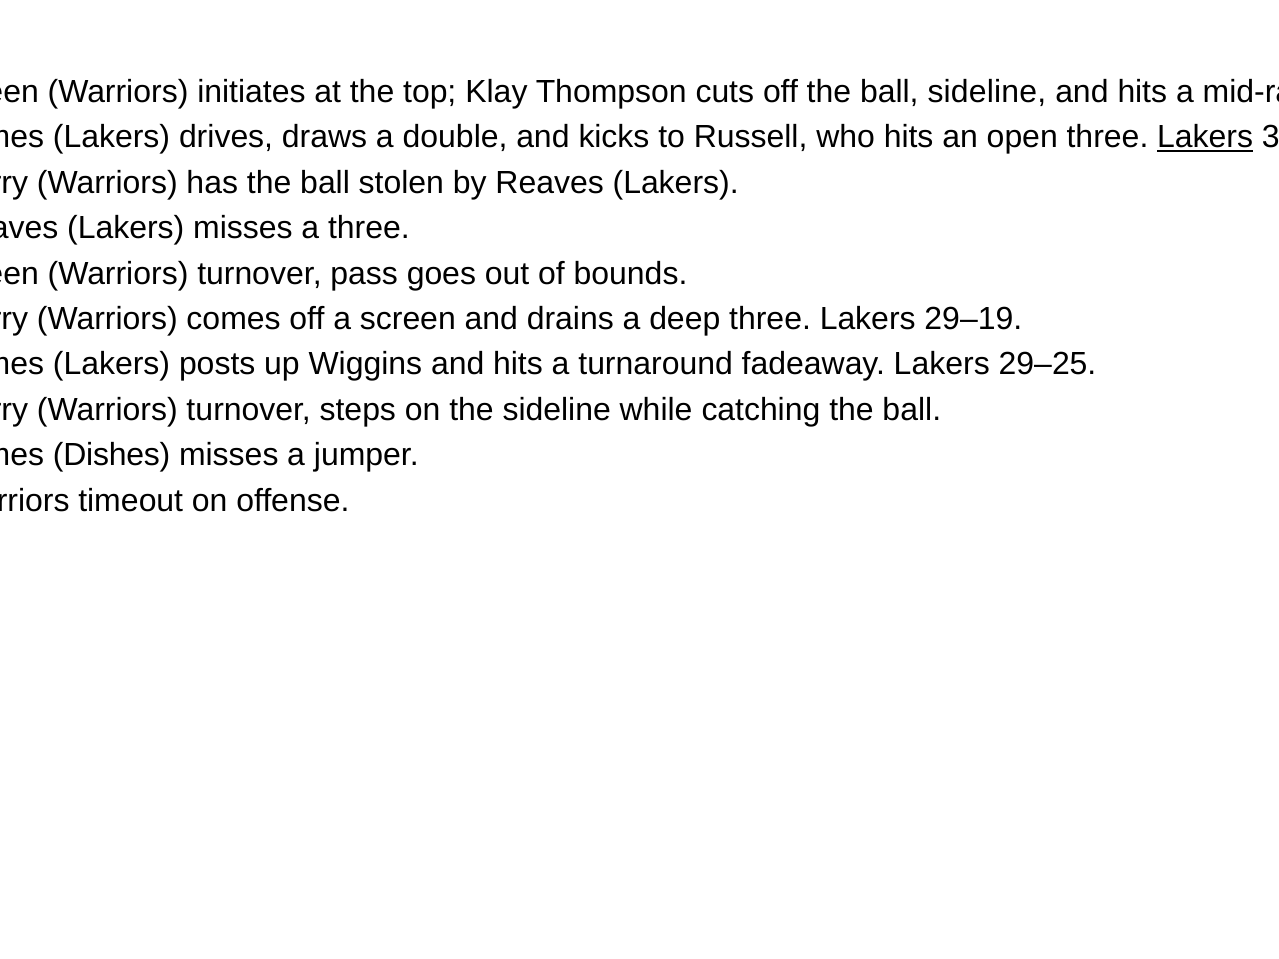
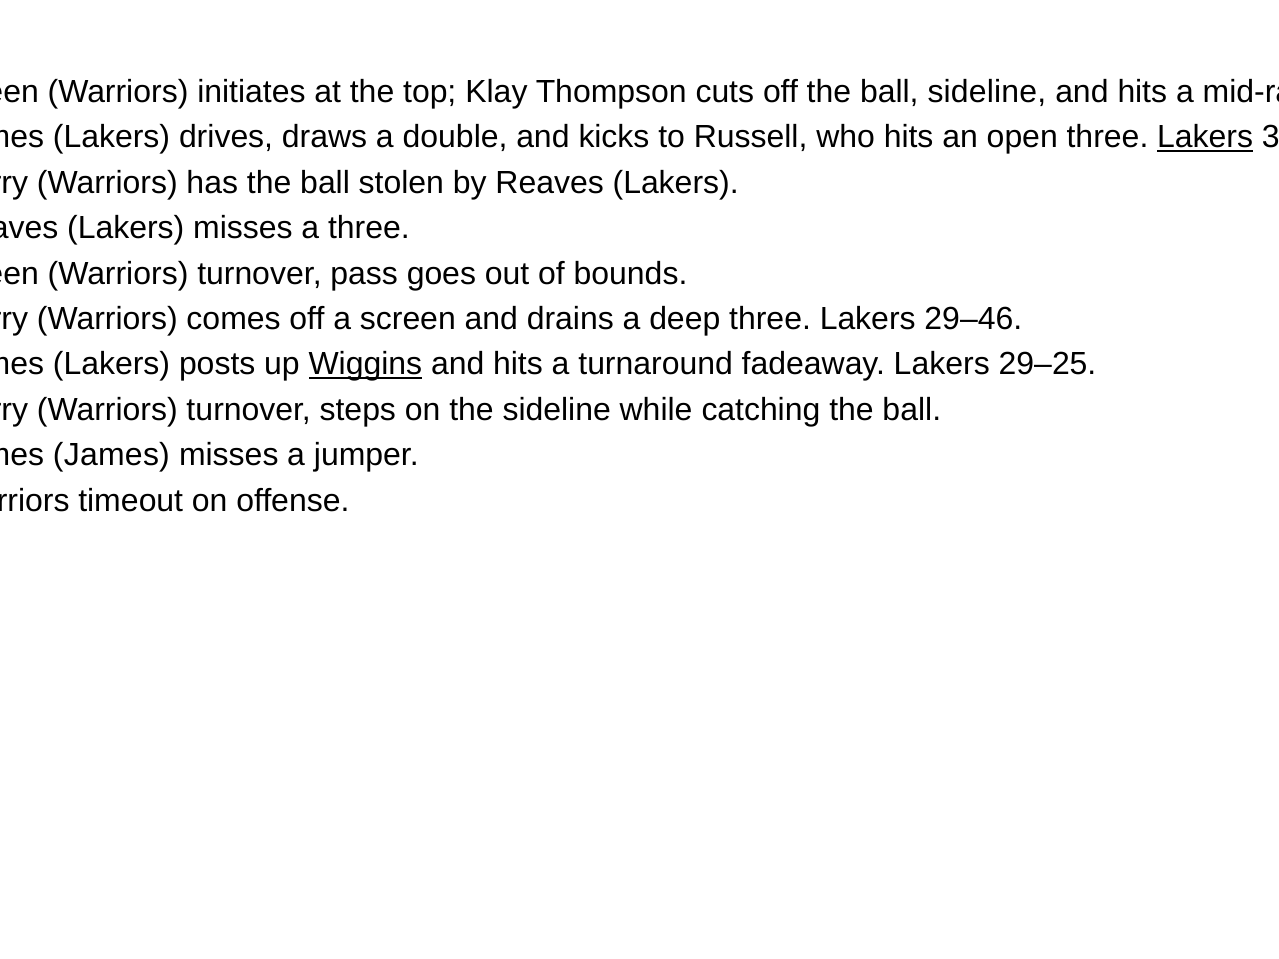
29–19: 29–19 -> 29–46 (973, 319)
Wiggins underline: none -> present (365, 364)
Dishes: Dishes -> James (111, 455)
